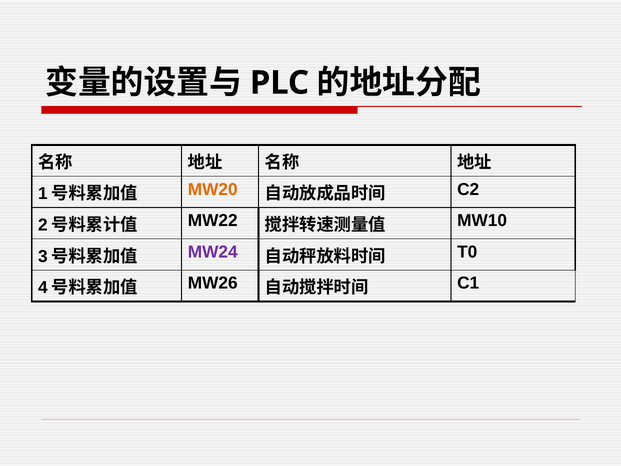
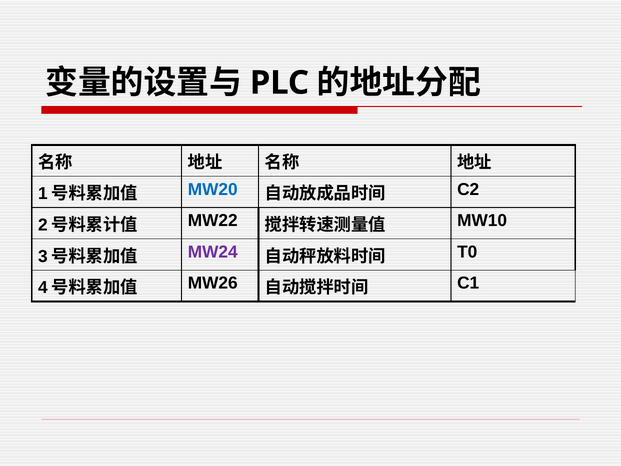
MW20 colour: orange -> blue (213, 189)
